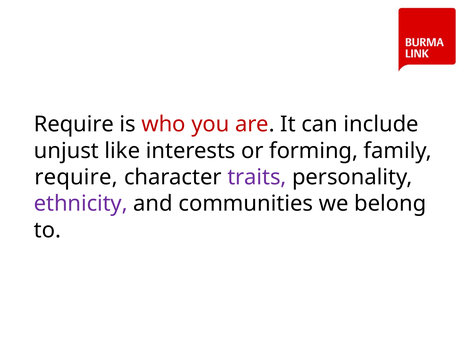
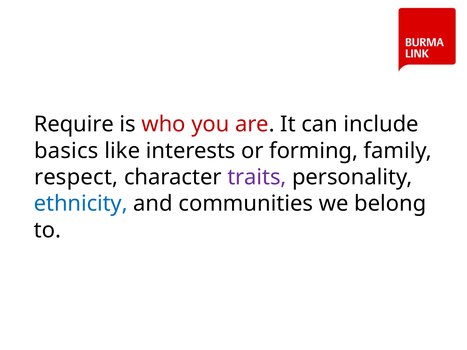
unjust: unjust -> basics (66, 151)
require: require -> respect (76, 177)
ethnicity colour: purple -> blue (81, 204)
